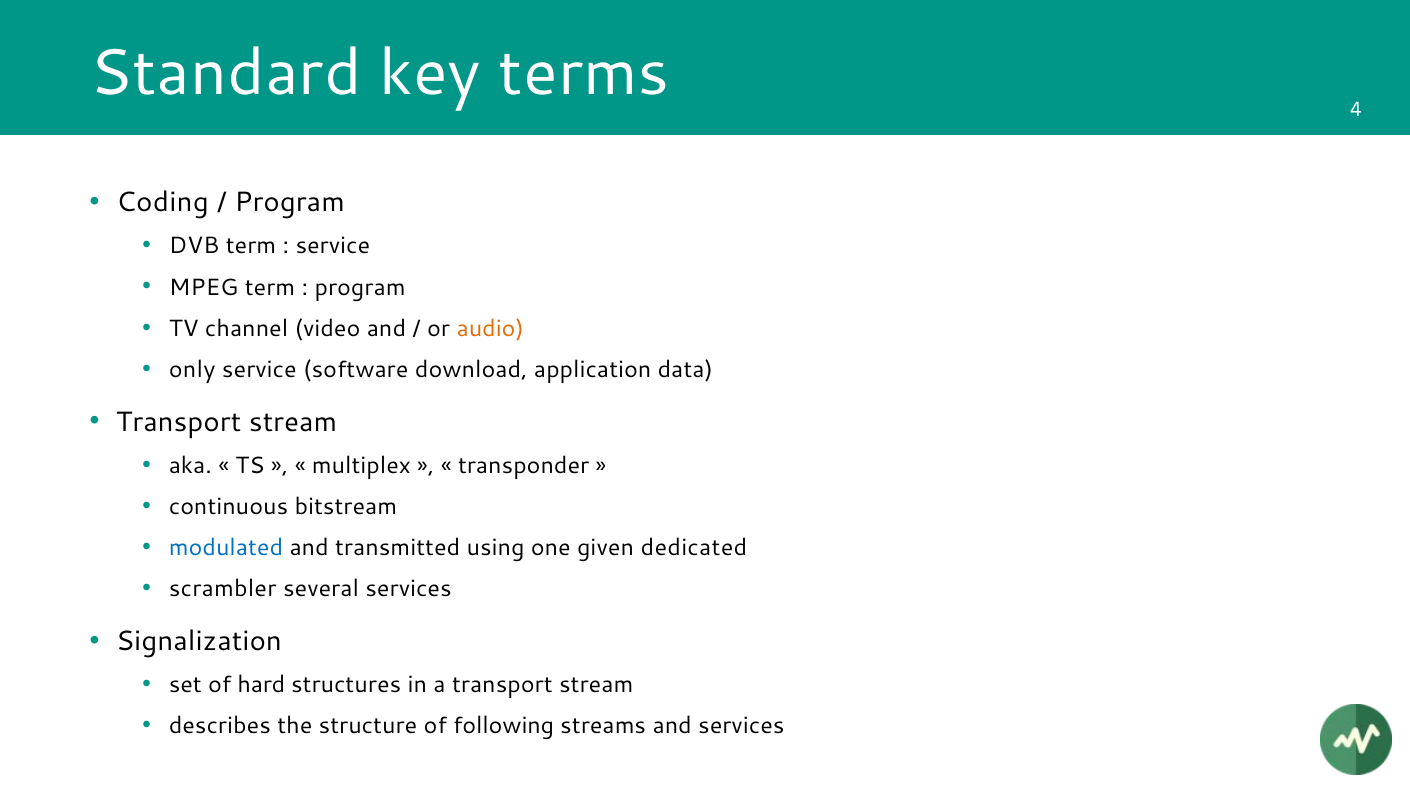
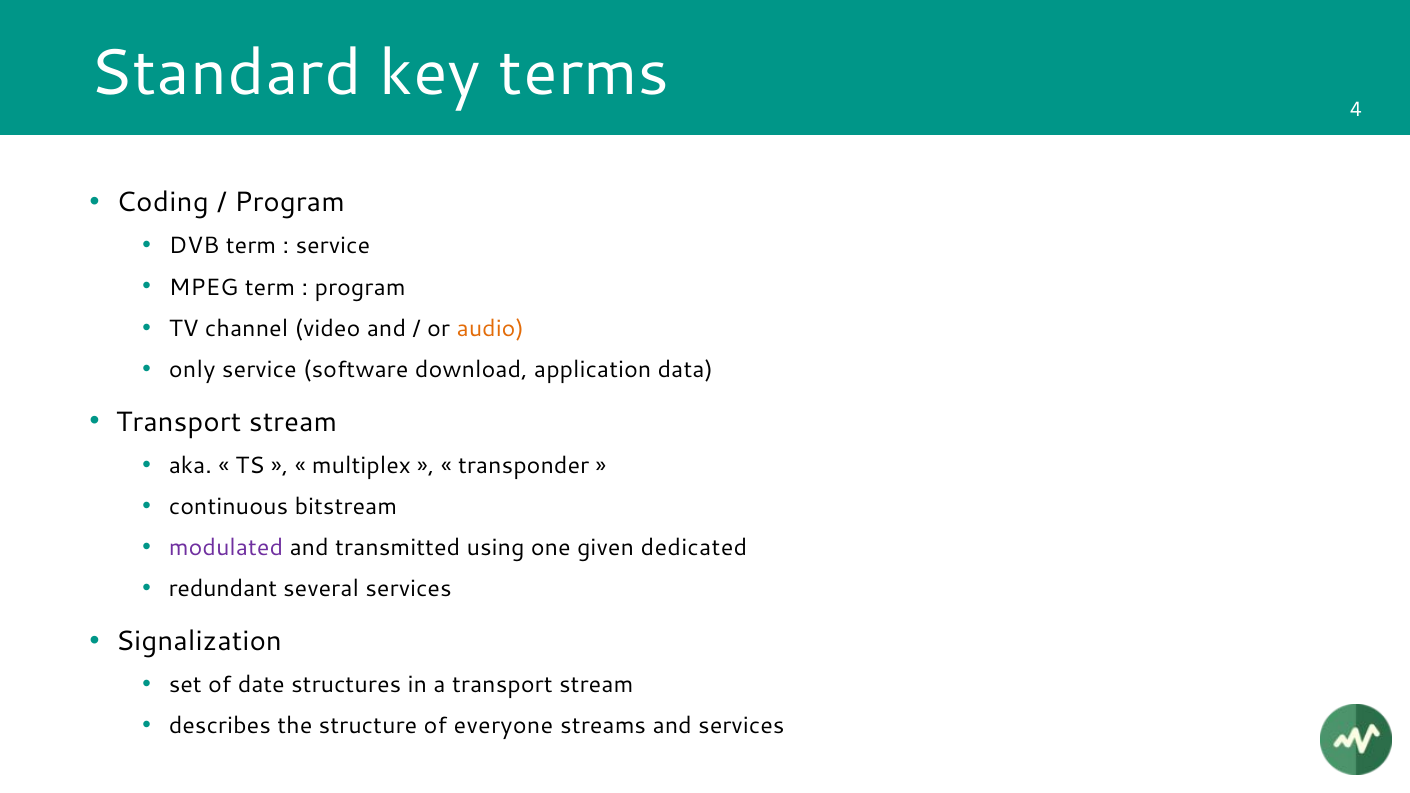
modulated colour: blue -> purple (226, 548)
scrambler: scrambler -> redundant (223, 589)
hard: hard -> date (261, 685)
following: following -> everyone (503, 726)
